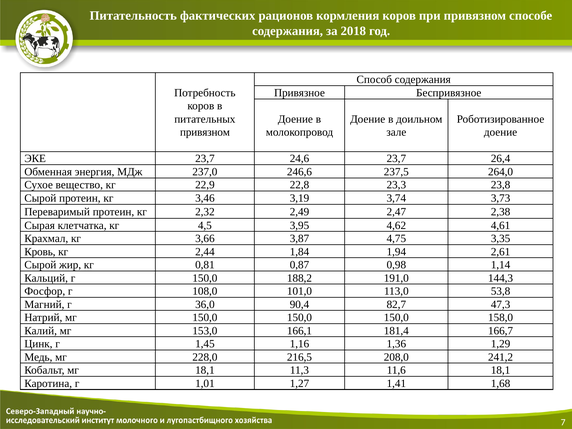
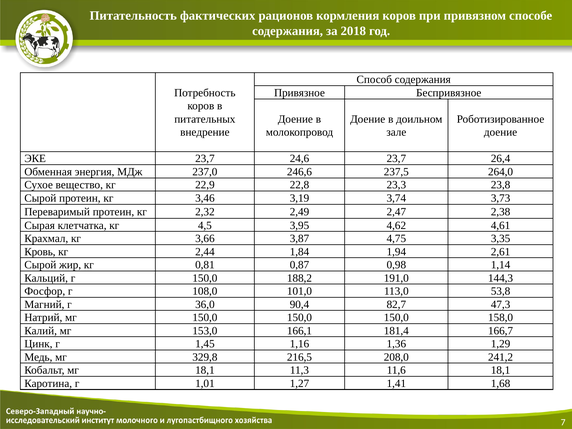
привязном: привязном -> внедрение (205, 132)
228,0: 228,0 -> 329,8 (205, 357)
